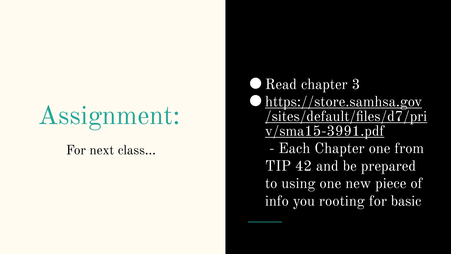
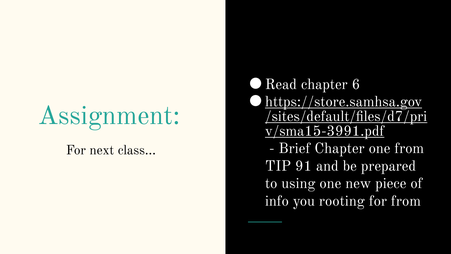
3: 3 -> 6 (356, 84)
Each: Each -> Brief (294, 148)
42: 42 -> 91 (304, 166)
for basic: basic -> from (406, 201)
